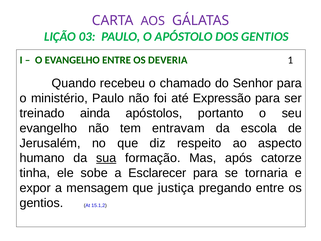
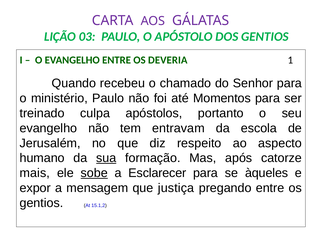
Expressão: Expressão -> Momentos (222, 98)
ainda: ainda -> culpa (95, 113)
tinha: tinha -> mais (35, 173)
sobe underline: none -> present (94, 173)
tornaria: tornaria -> àqueles (267, 173)
